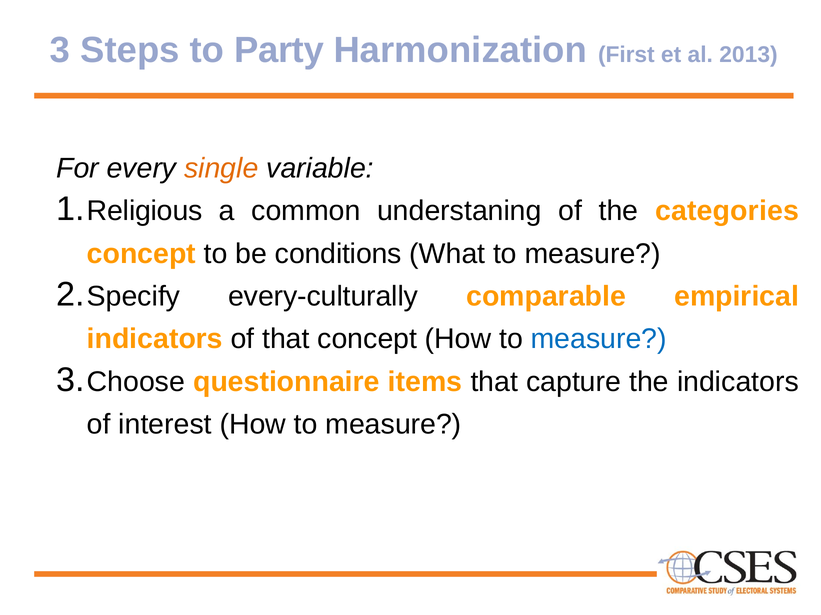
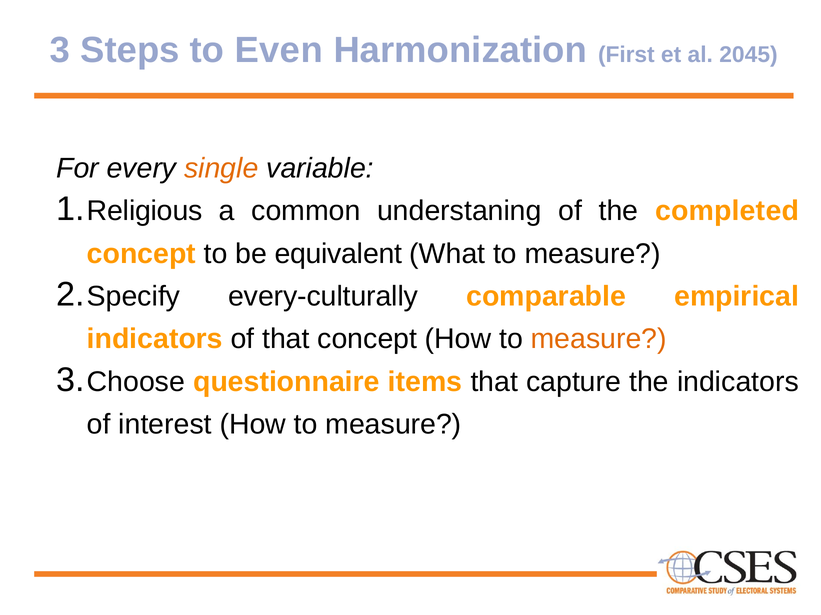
Party: Party -> Even (279, 50)
2013: 2013 -> 2045 (748, 55)
categories: categories -> completed (727, 211)
conditions: conditions -> equivalent (338, 254)
measure colour: blue -> orange (599, 339)
